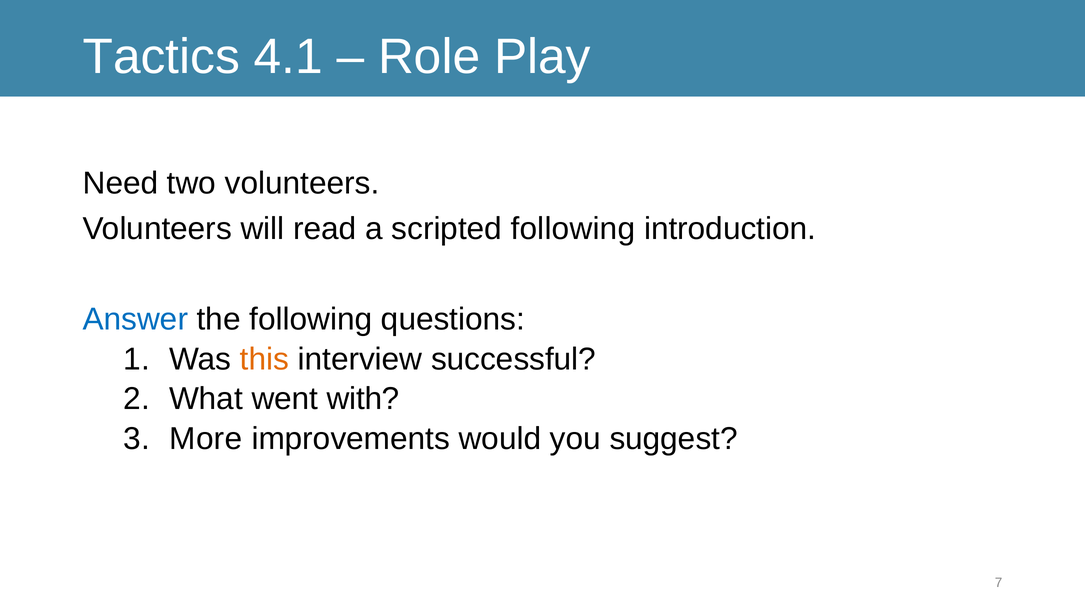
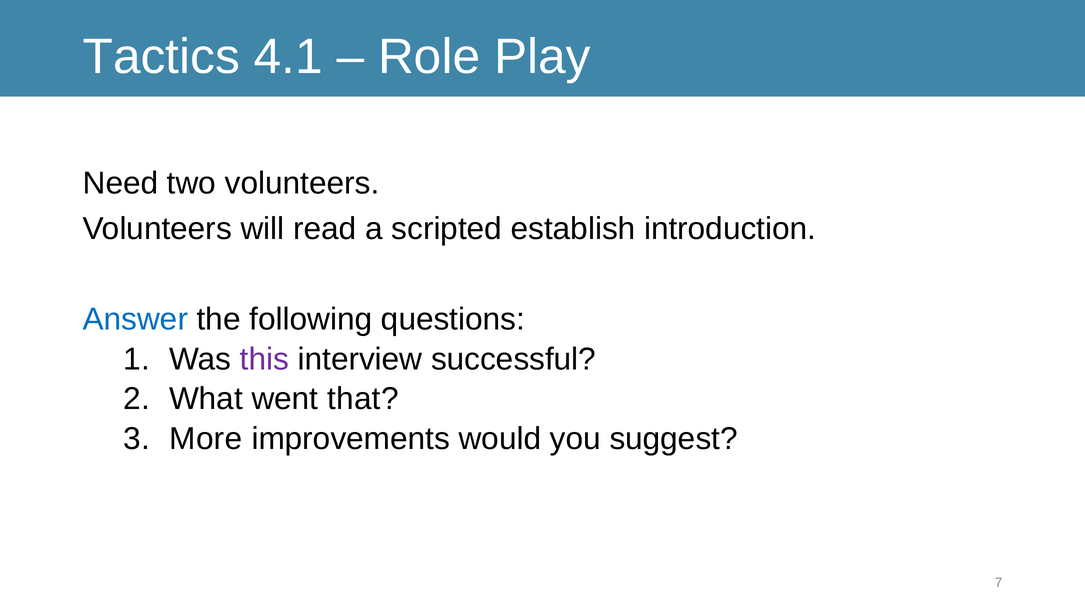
scripted following: following -> establish (573, 229)
this colour: orange -> purple (265, 359)
with: with -> that (363, 399)
